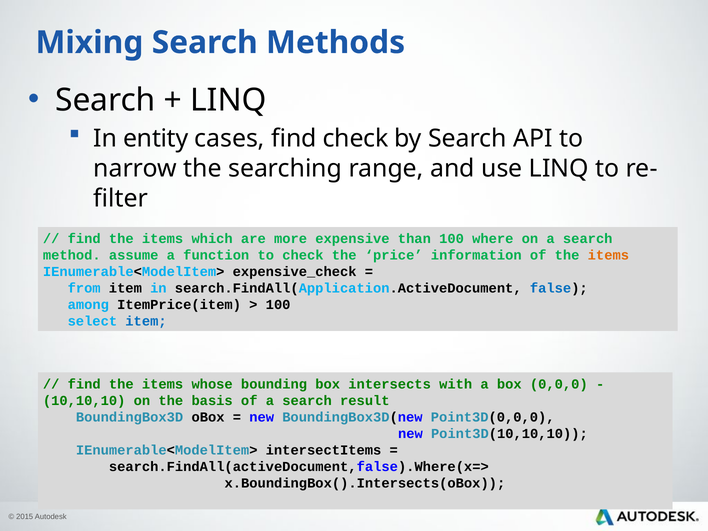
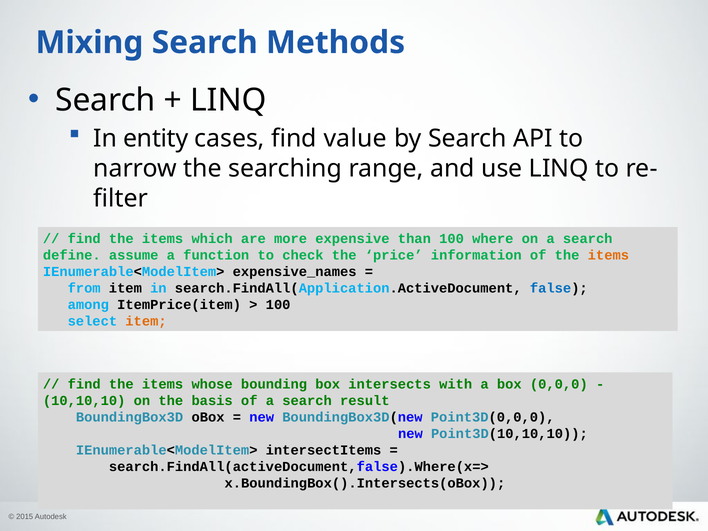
find check: check -> value (355, 139)
method: method -> define (72, 255)
expensive_check: expensive_check -> expensive_names (295, 272)
item colour: blue -> orange (146, 321)
